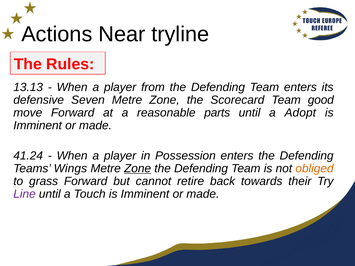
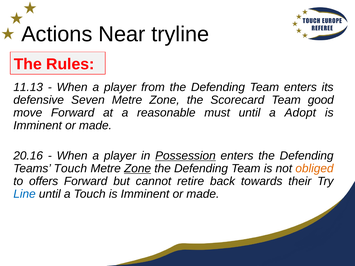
13.13: 13.13 -> 11.13 (28, 87)
parts: parts -> must (217, 113)
41.24: 41.24 -> 20.16 (28, 156)
Possession underline: none -> present (185, 156)
Teams Wings: Wings -> Touch (70, 169)
grass: grass -> offers (44, 181)
Line colour: purple -> blue (24, 194)
